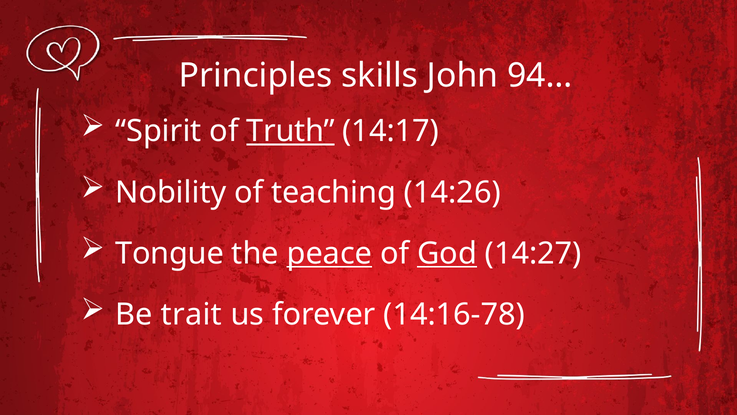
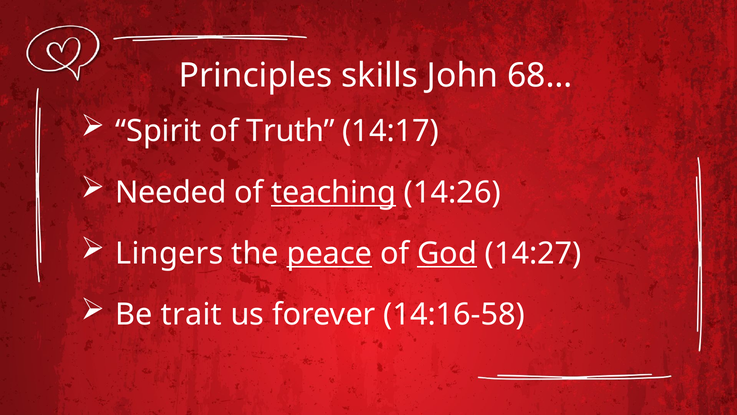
94…: 94… -> 68… (540, 76)
Truth underline: present -> none (291, 131)
Nobility: Nobility -> Needed (171, 192)
teaching underline: none -> present (334, 192)
Tongue: Tongue -> Lingers (169, 253)
14:16-78: 14:16-78 -> 14:16-58 (454, 314)
